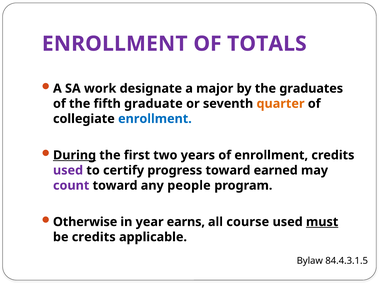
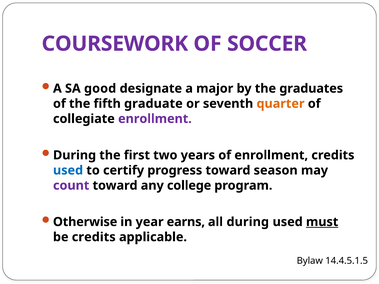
ENROLLMENT: ENROLLMENT -> COURSEWORK (115, 44)
TOTALS: TOTALS -> SOCCER (267, 44)
work: work -> good (100, 89)
enrollment colour: blue -> purple (155, 119)
During underline: present -> none (75, 155)
used colour: purple -> blue (68, 170)
earned: earned -> season (276, 170)
people: people -> college (189, 186)
all course: course -> during (248, 222)
84.4.3.1.5: 84.4.3.1.5 -> 14.4.5.1.5 (347, 261)
